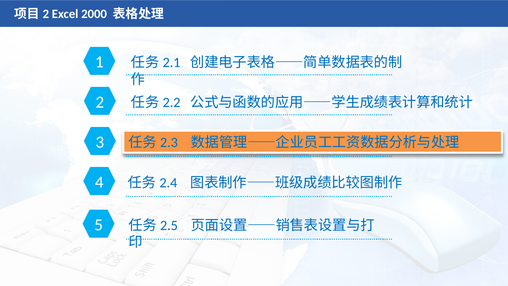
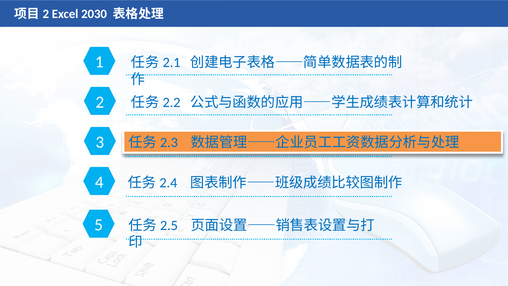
2000: 2000 -> 2030 (94, 14)
